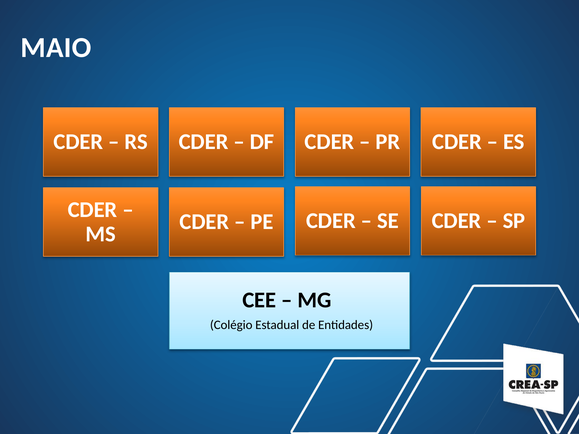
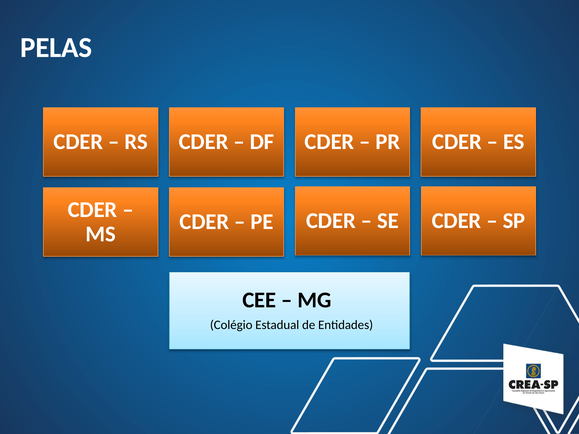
MAIO: MAIO -> PELAS (56, 48)
